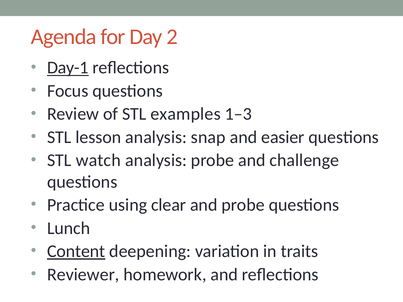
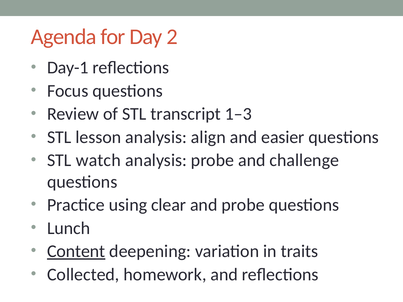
Day-1 underline: present -> none (68, 68)
examples: examples -> transcript (186, 114)
snap: snap -> align (208, 137)
Reviewer: Reviewer -> Collected (83, 275)
